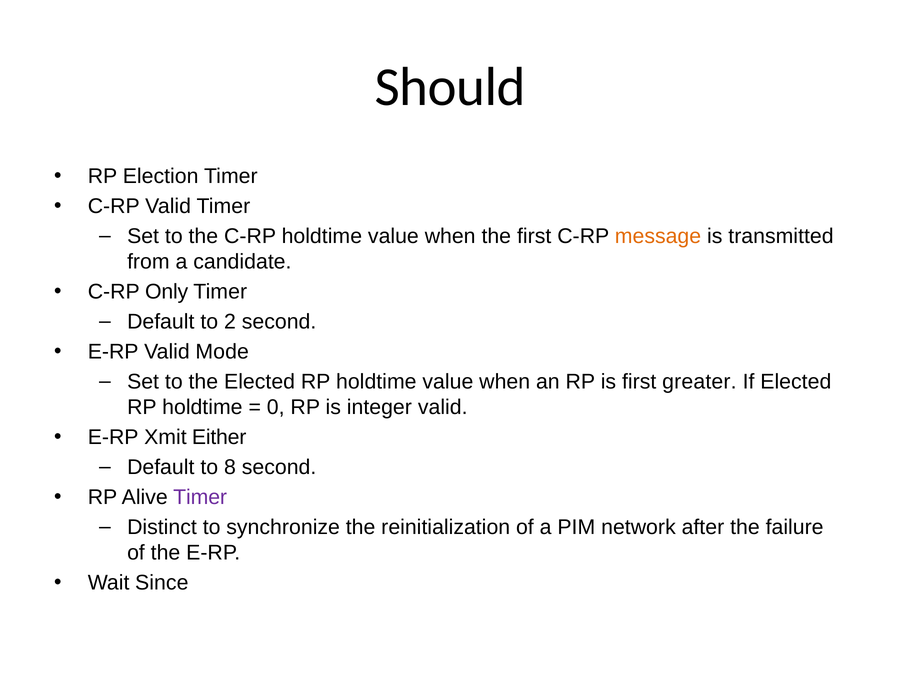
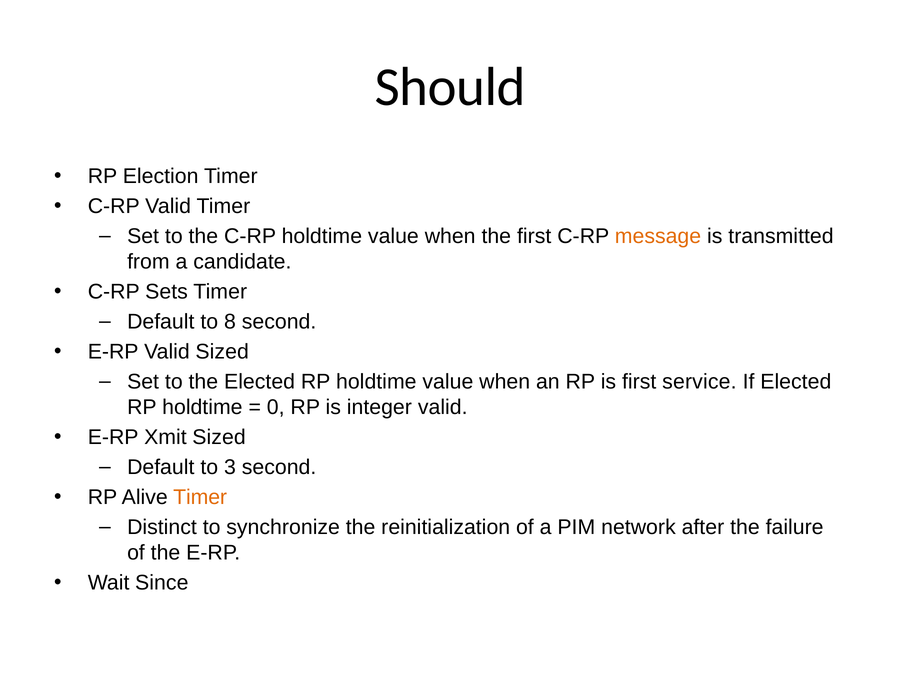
Only: Only -> Sets (167, 292)
2: 2 -> 8 (230, 322)
Valid Mode: Mode -> Sized (222, 352)
greater: greater -> service (699, 382)
Xmit Either: Either -> Sized (219, 437)
8: 8 -> 3 (230, 467)
Timer colour: purple -> orange (200, 497)
